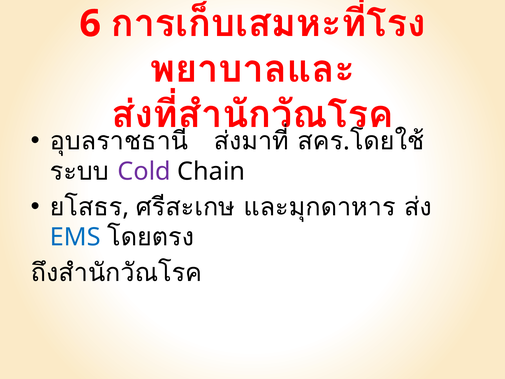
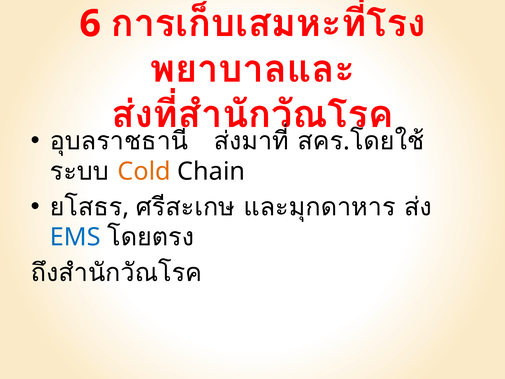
Cold colour: purple -> orange (144, 172)
